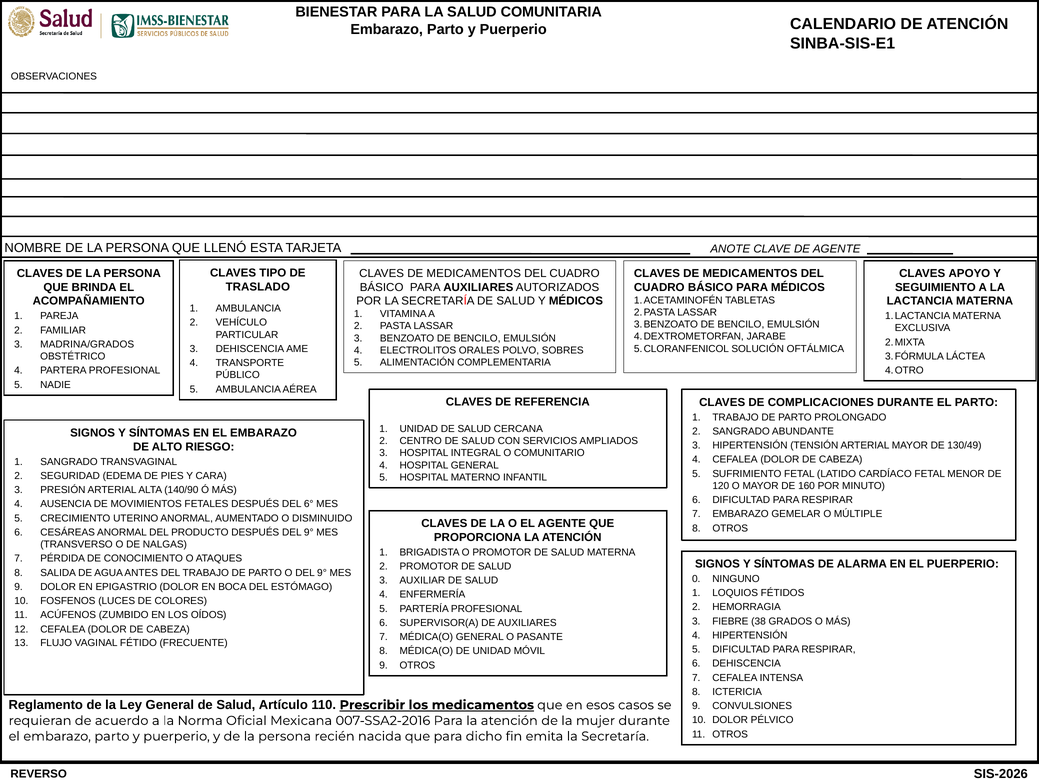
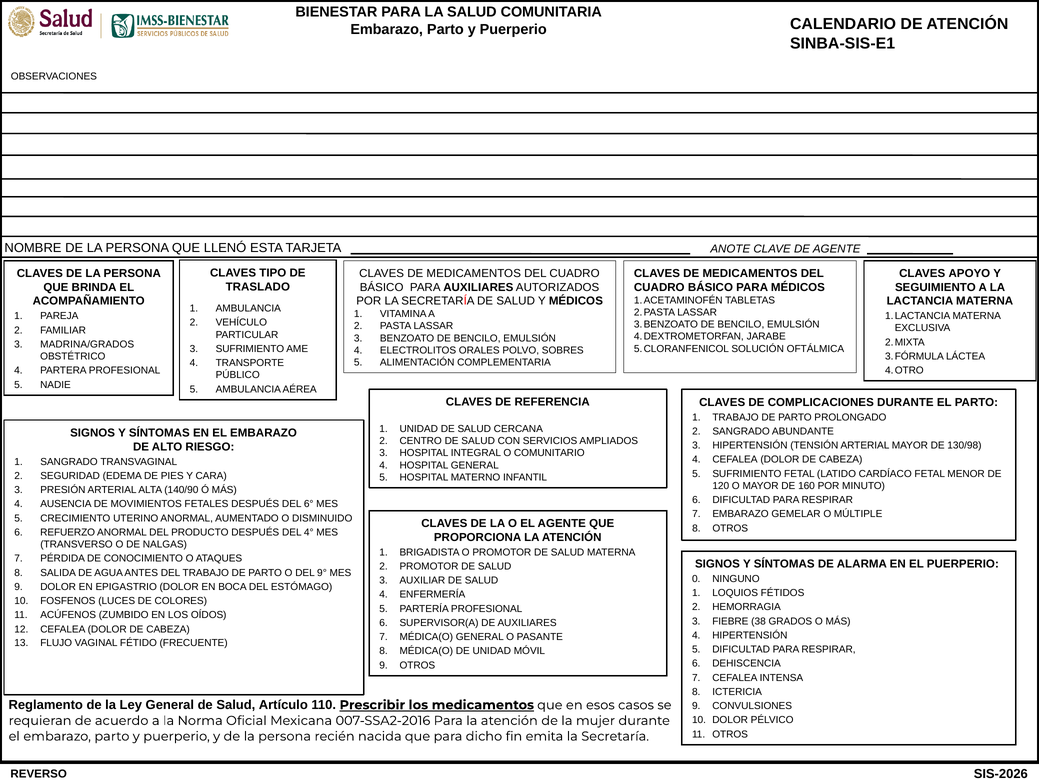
3 DEHISCENCIA: DEHISCENCIA -> SUFRIMIENTO (250, 349)
130/49: 130/49 -> 130/98 (964, 445)
CESÁREAS: CESÁREAS -> REFUERZO (68, 532)
DESPUÉS DEL 9°: 9° -> 4° (309, 532)
